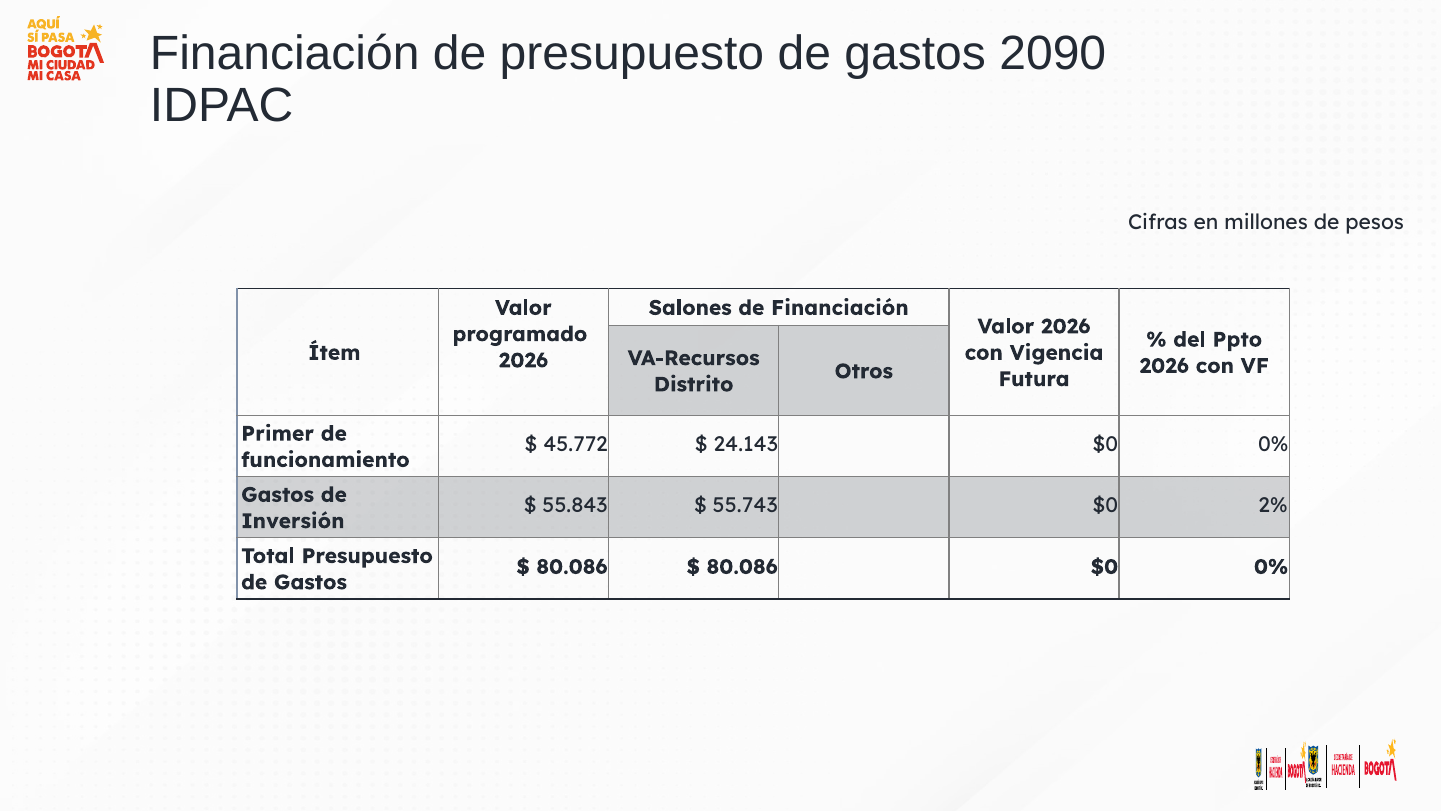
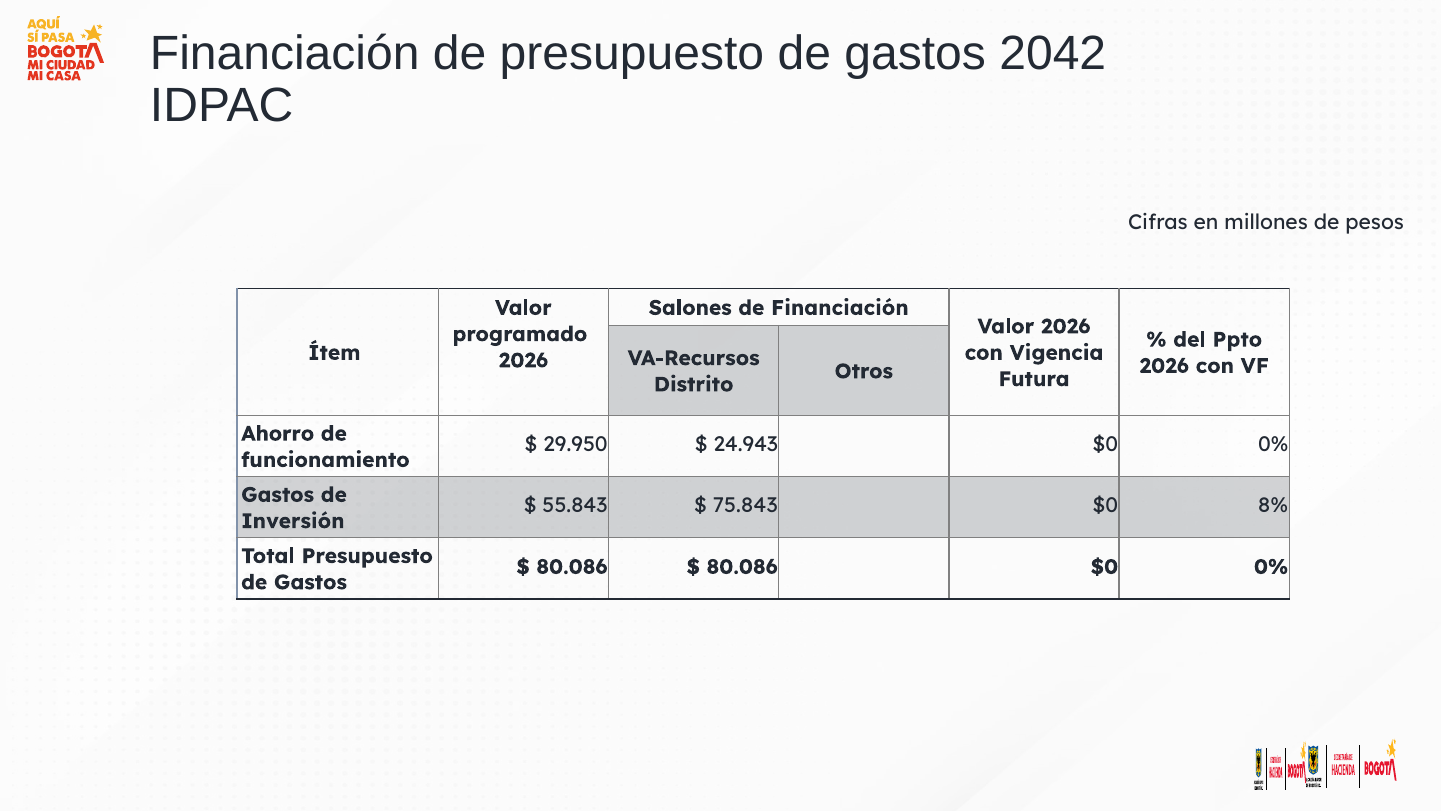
2090: 2090 -> 2042 (1053, 54)
Primer: Primer -> Ahorro (278, 433)
45.772: 45.772 -> 29.950 (576, 444)
24.143: 24.143 -> 24.943 (746, 444)
55.743: 55.743 -> 75.843 (745, 506)
2%: 2% -> 8% (1273, 506)
